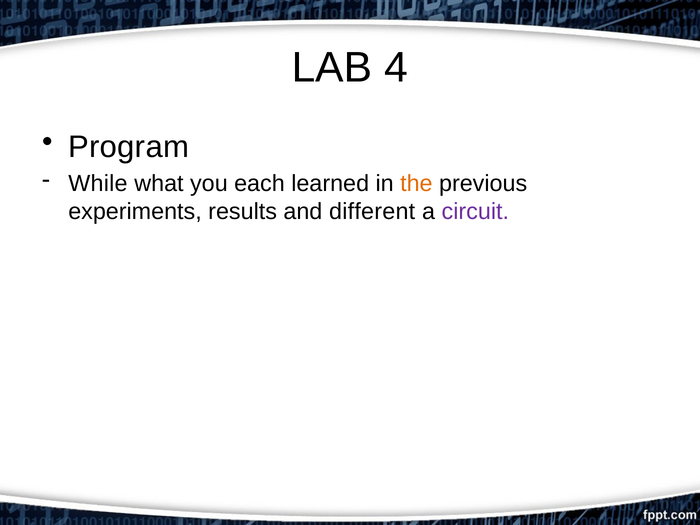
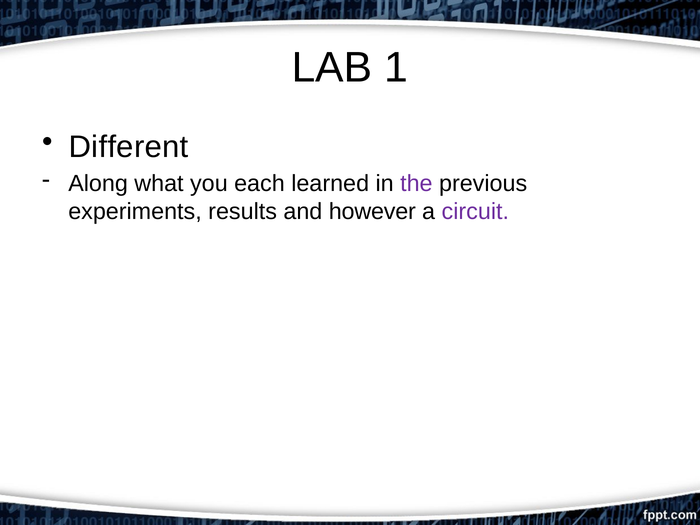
4: 4 -> 1 (396, 68)
Program: Program -> Different (129, 147)
While: While -> Along (98, 184)
the colour: orange -> purple (416, 184)
different: different -> however (372, 212)
